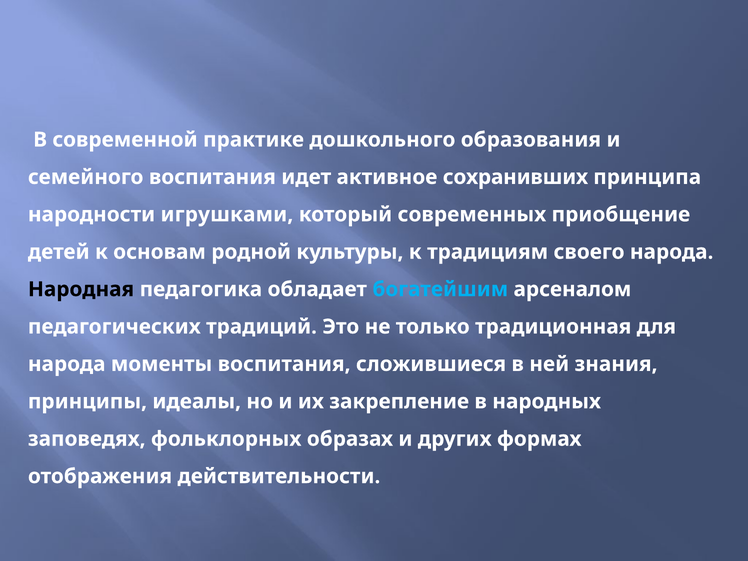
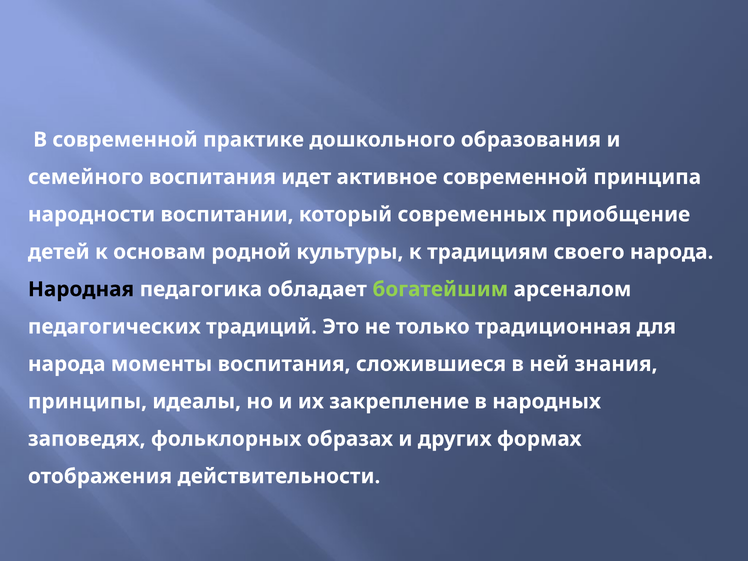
активное сохранивших: сохранивших -> современной (515, 177)
игрушками: игрушками -> воспитании (227, 215)
богатейшим colour: light blue -> light green (440, 289)
